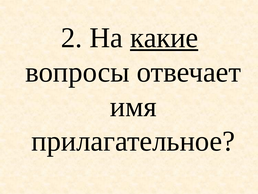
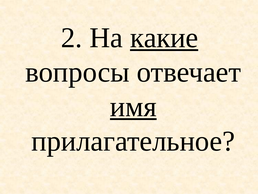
имя underline: none -> present (133, 106)
